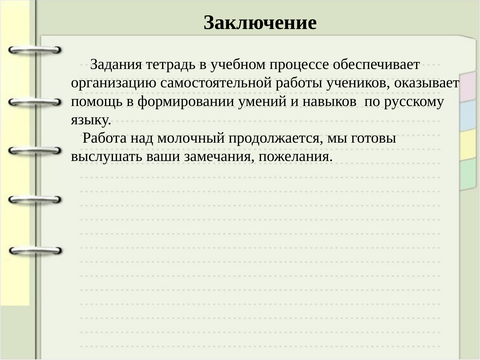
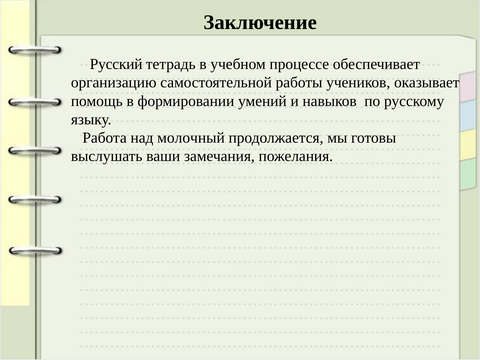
Задания: Задания -> Русский (116, 64)
